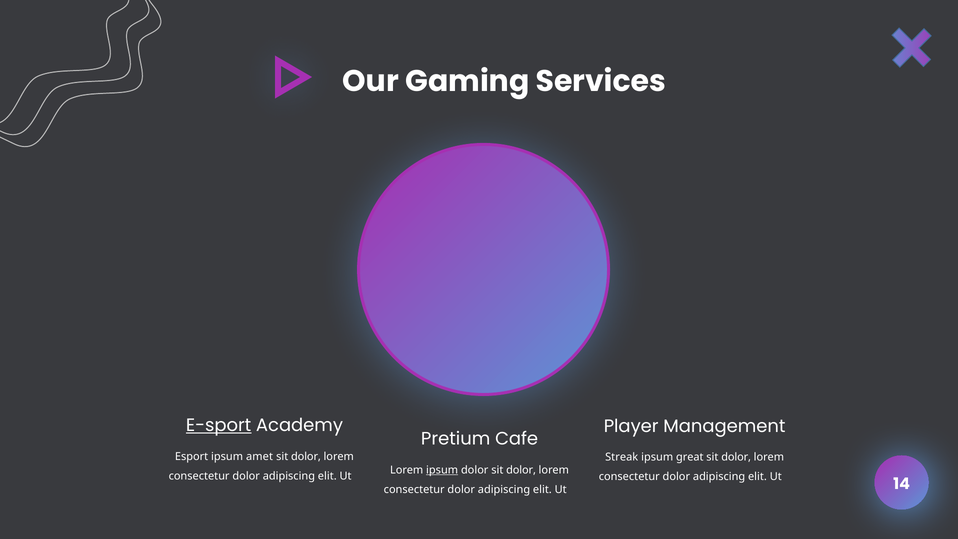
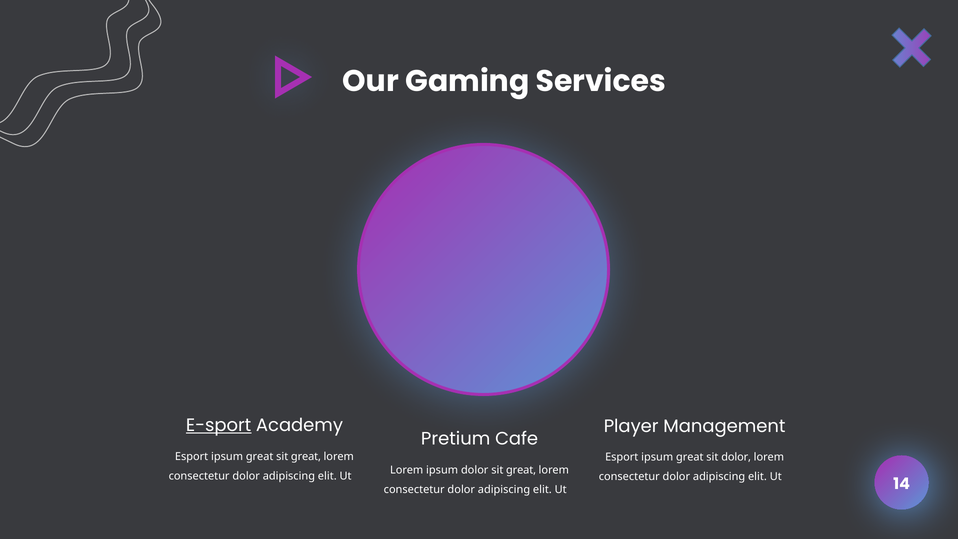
amet: amet -> great (260, 456)
dolor: dolor -> great (306, 456)
Streak: Streak -> Esport (622, 457)
ipsum underline: present -> none (442, 470)
dolor sit dolor: dolor -> great (521, 470)
